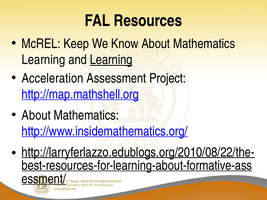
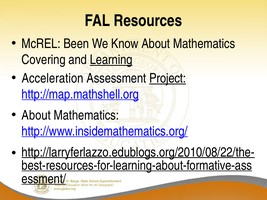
Keep: Keep -> Been (76, 44)
Learning: Learning -> Covering (44, 60)
Project underline: none -> present (168, 78)
